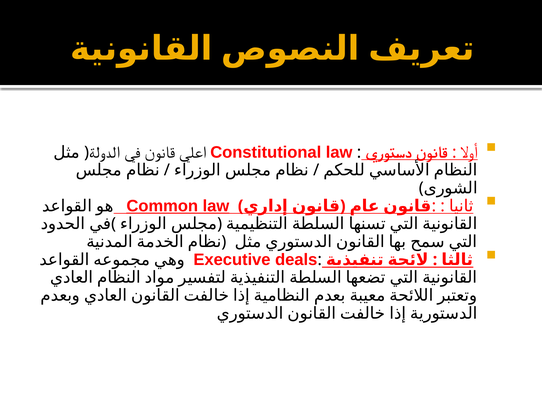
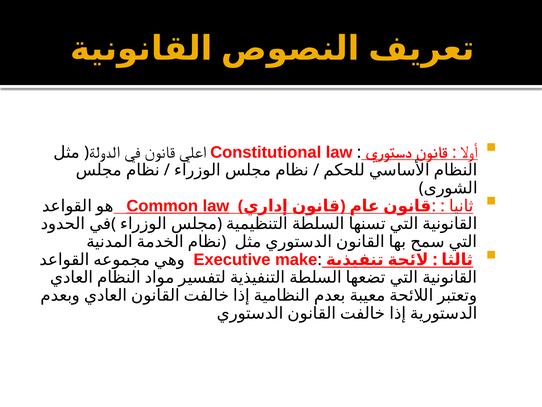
deals: deals -> make (296, 259)
